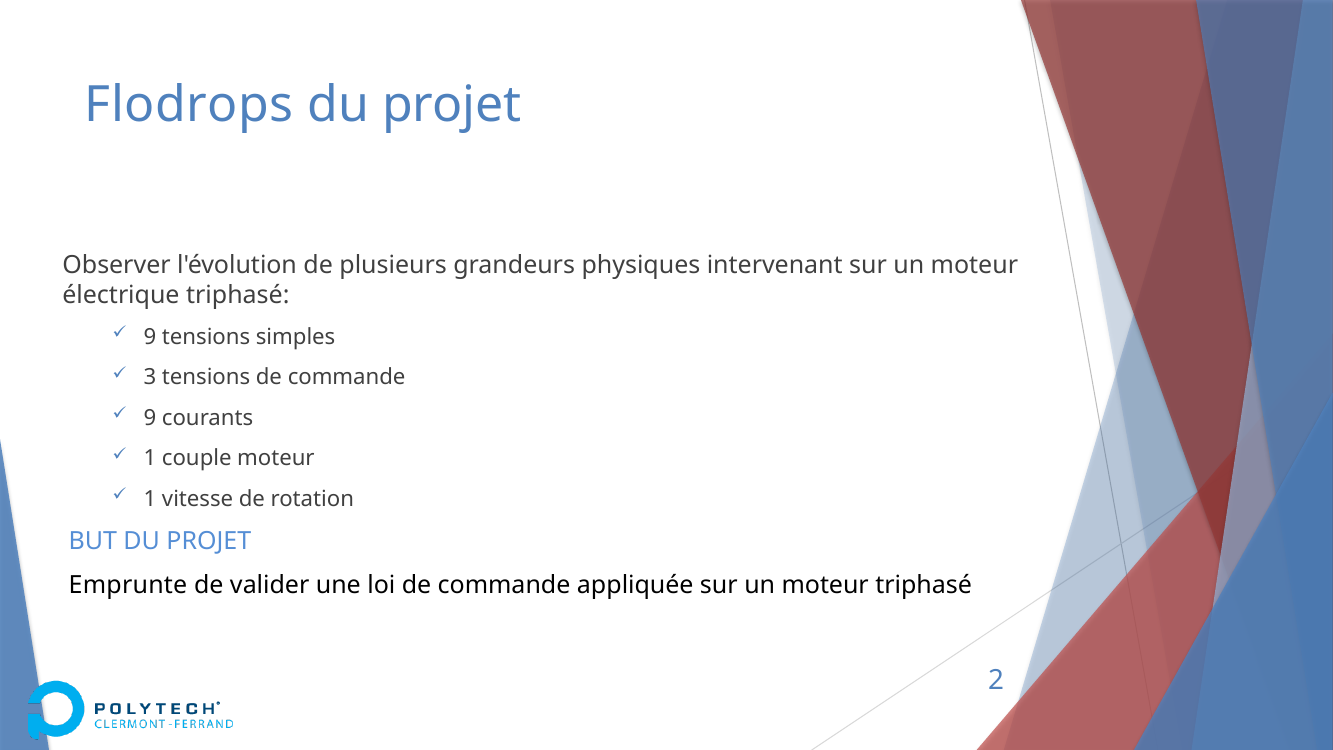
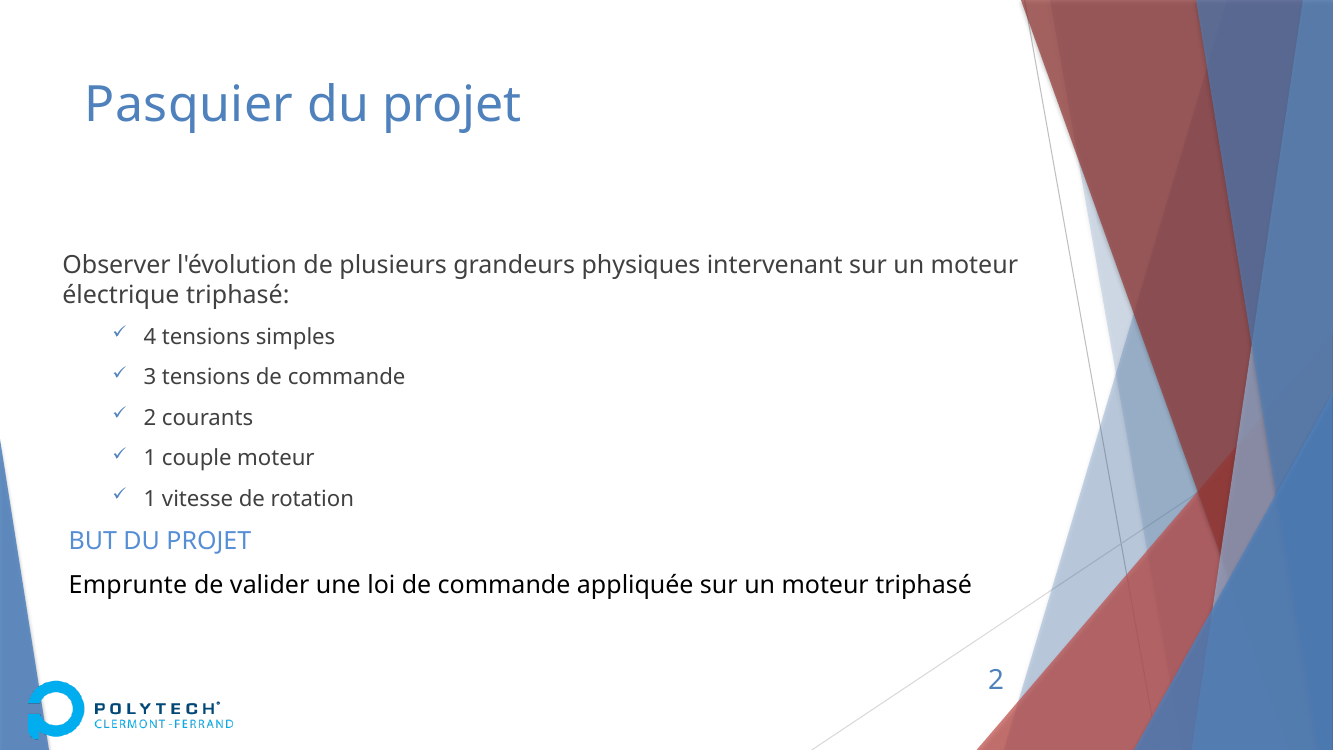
Flodrops: Flodrops -> Pasquier (189, 105)
9: 9 -> 4 (150, 337)
9: 9 -> 2 (150, 418)
